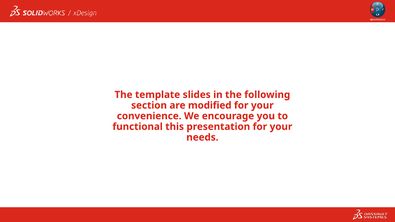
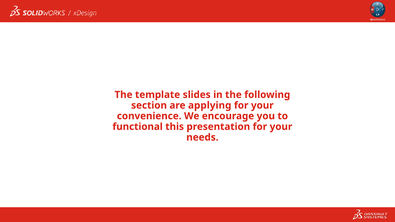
modified: modified -> applying (210, 105)
